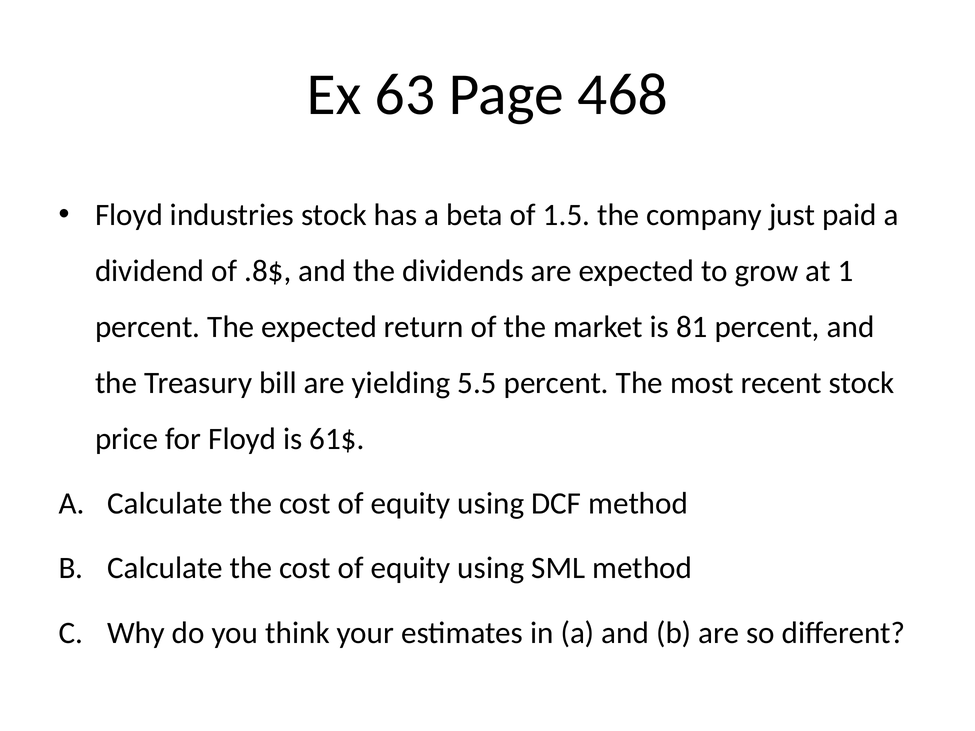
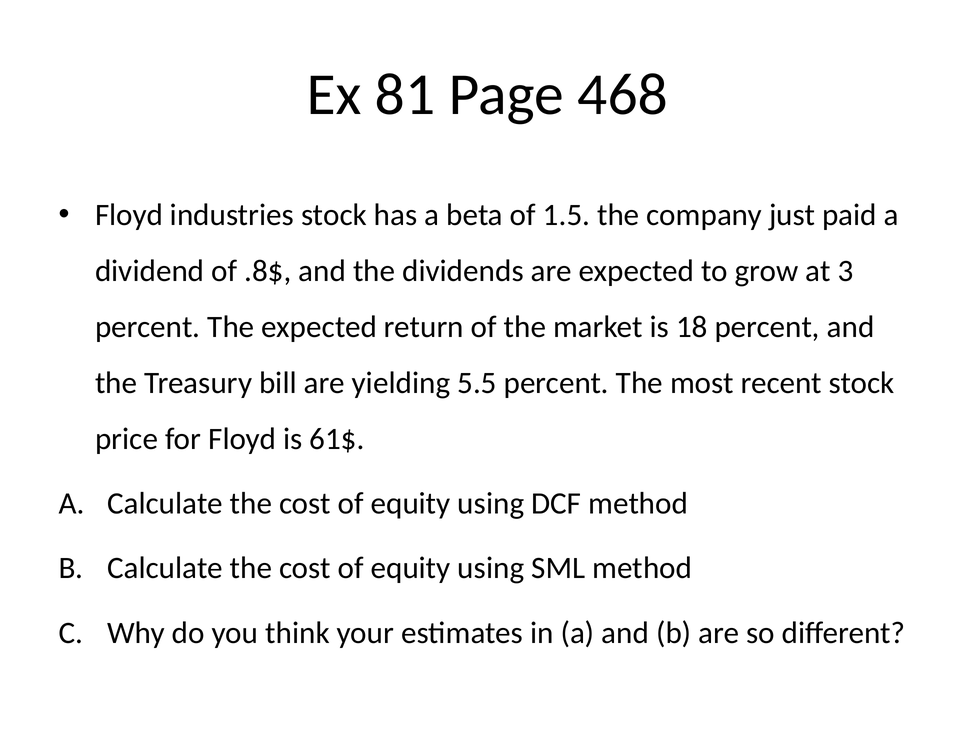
63: 63 -> 81 (405, 94)
1: 1 -> 3 (845, 271)
81: 81 -> 18 (692, 327)
